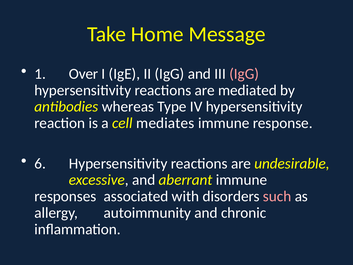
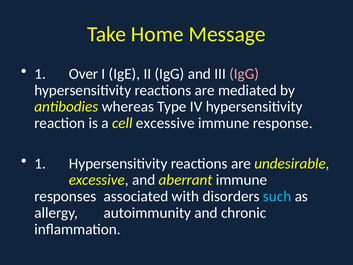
cell mediates: mediates -> excessive (165, 123)
6: 6 -> 1 (40, 163)
such colour: pink -> light blue (277, 196)
